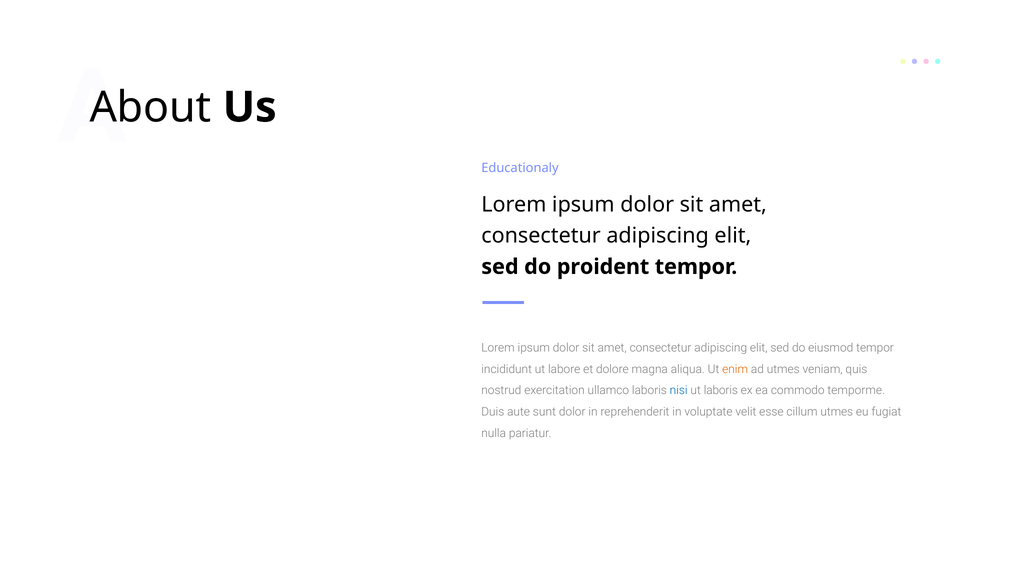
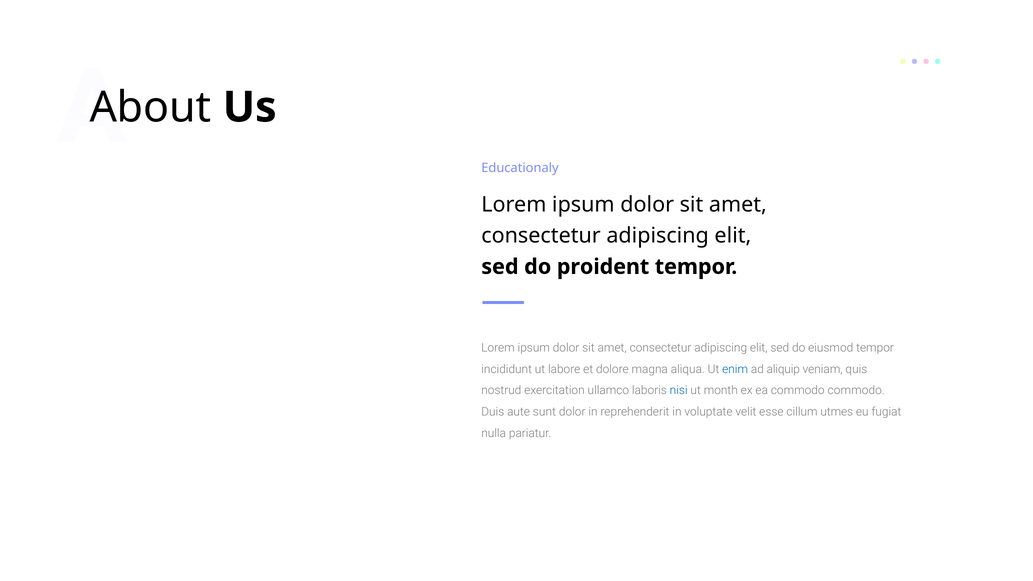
enim colour: orange -> blue (735, 369)
ad utmes: utmes -> aliquip (783, 369)
ut laboris: laboris -> month (721, 391)
commodo temporme: temporme -> commodo (856, 391)
